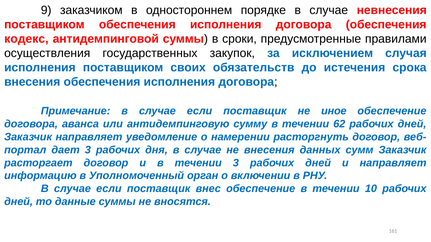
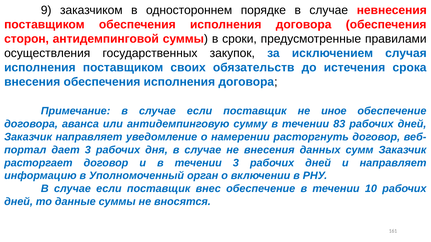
кодекс: кодекс -> сторон (27, 39)
62: 62 -> 83 (339, 124)
